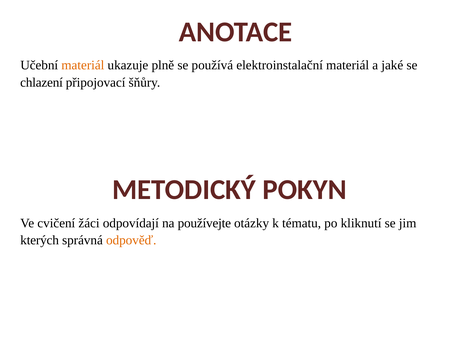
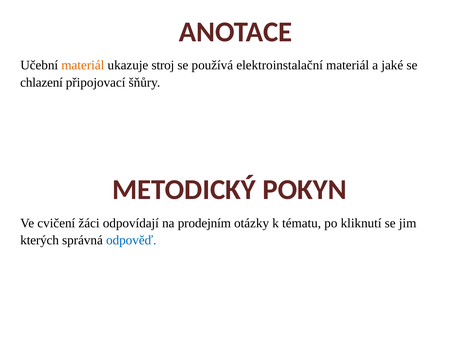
plně: plně -> stroj (163, 65)
používejte: používejte -> prodejním (204, 223)
odpověď colour: orange -> blue (131, 240)
